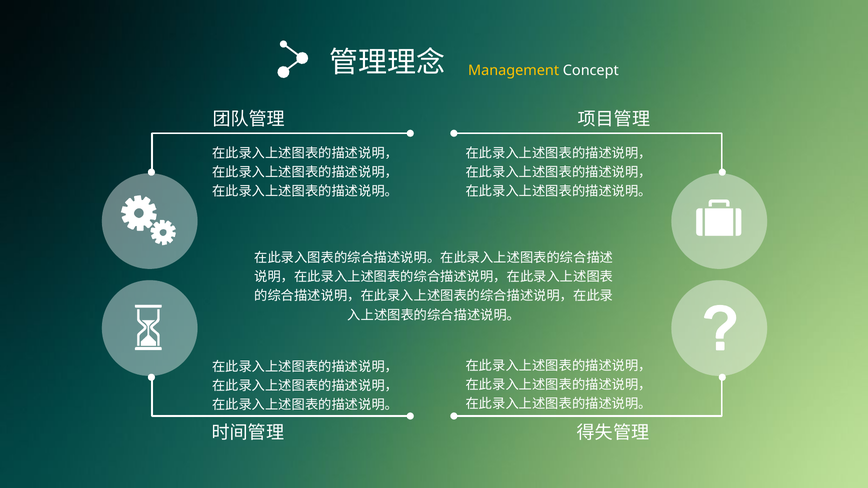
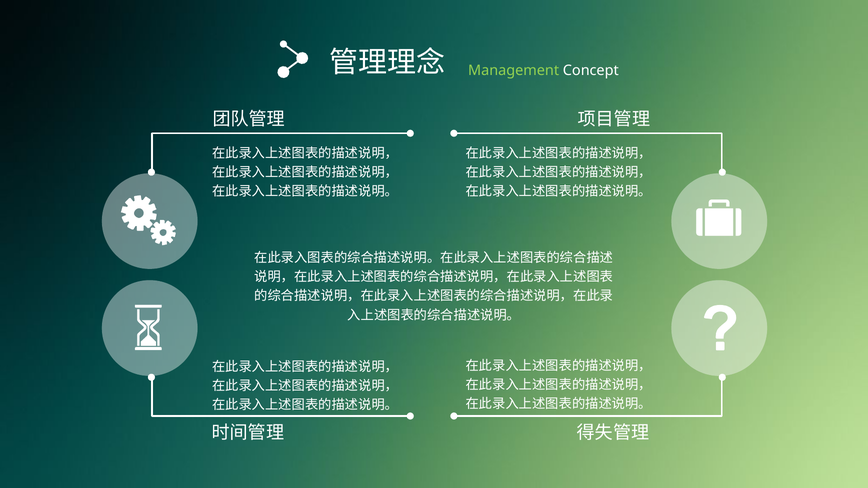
Management colour: yellow -> light green (514, 71)
